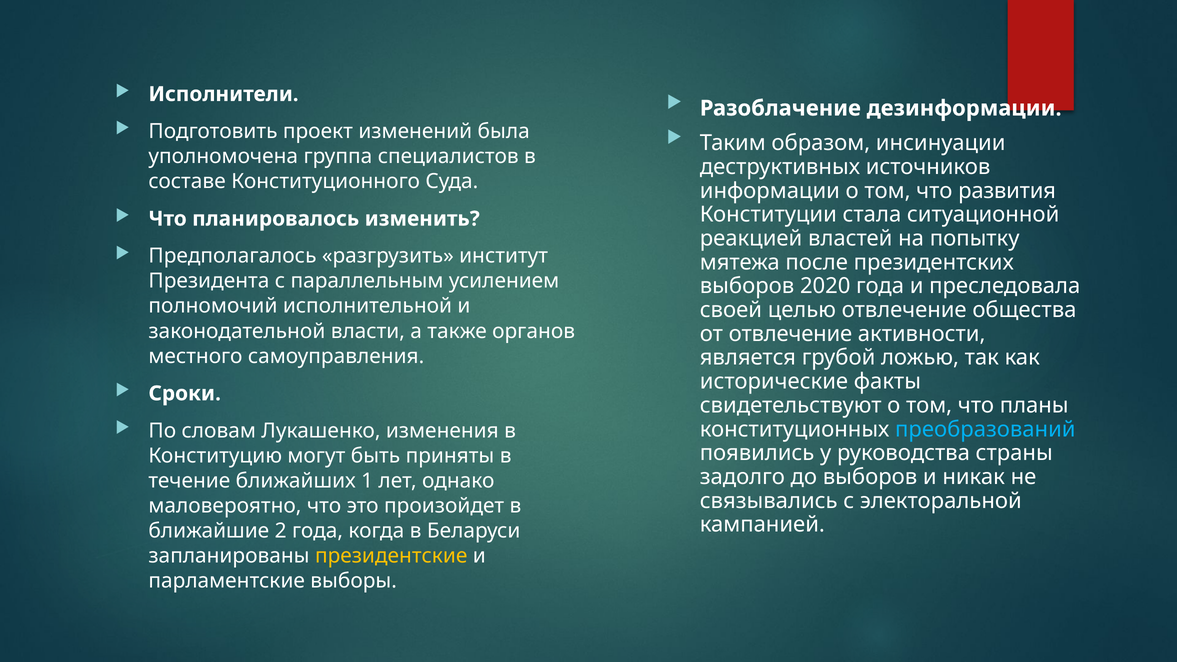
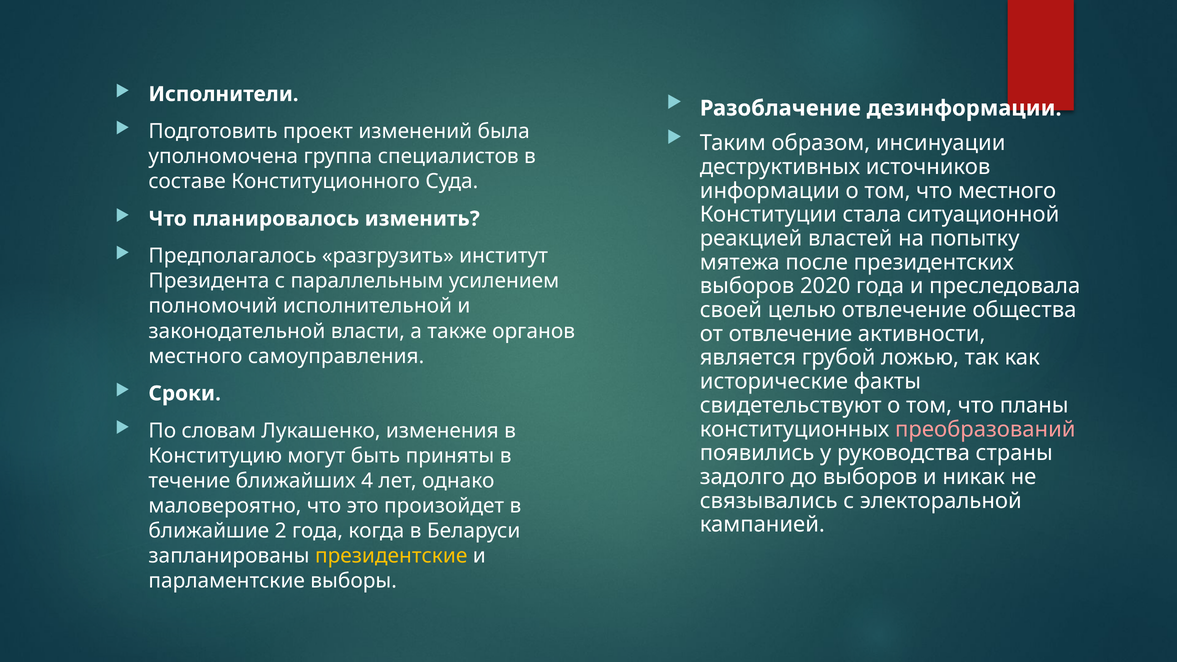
что развития: развития -> местного (1007, 191)
преобразований colour: light blue -> pink (985, 429)
1: 1 -> 4 (367, 481)
